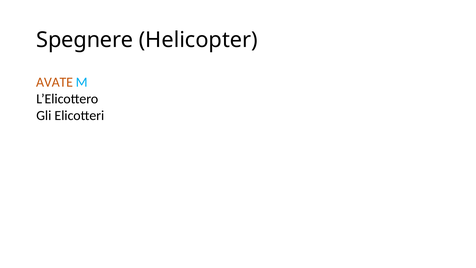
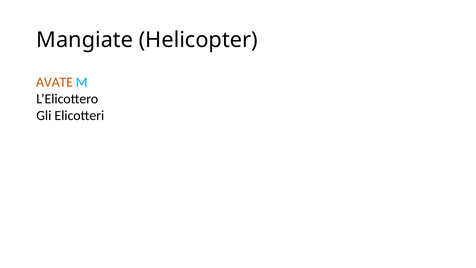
Spegnere: Spegnere -> Mangiate (85, 40)
